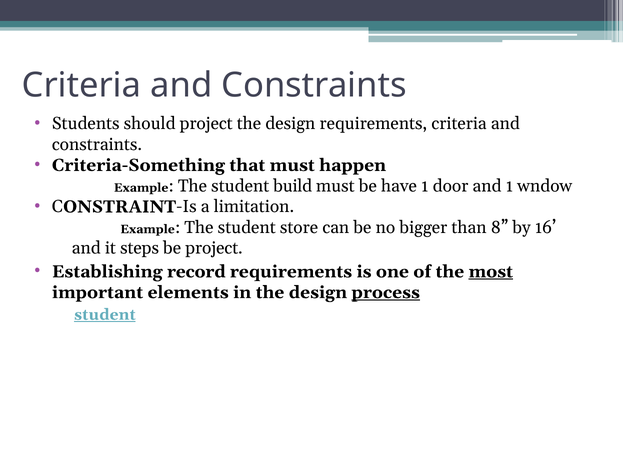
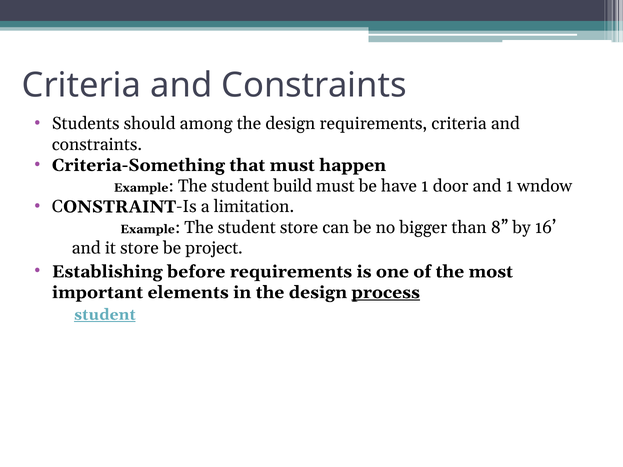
should project: project -> among (206, 124)
it steps: steps -> store (139, 248)
record: record -> before (196, 272)
most underline: present -> none (491, 272)
